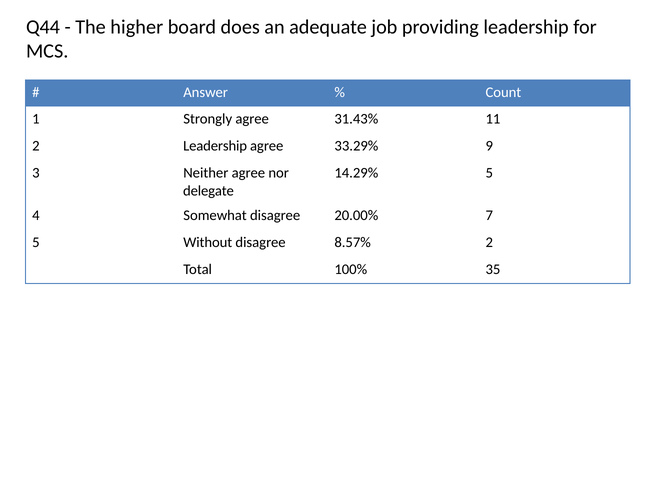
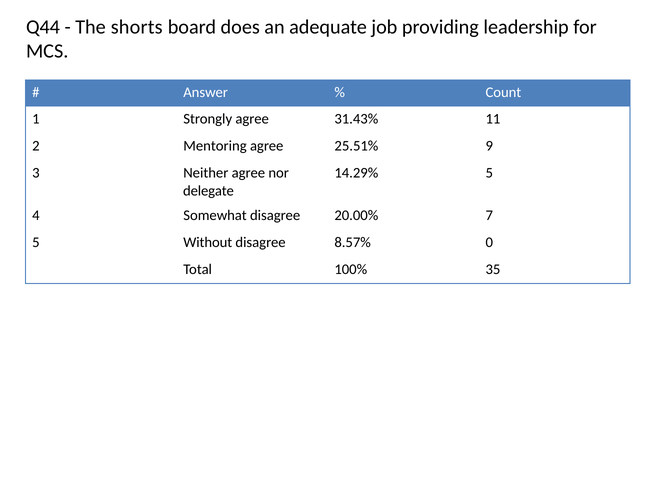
higher: higher -> shorts (137, 27)
2 Leadership: Leadership -> Mentoring (215, 146)
33.29%: 33.29% -> 25.51% (356, 146)
8.57% 2: 2 -> 0 (489, 242)
